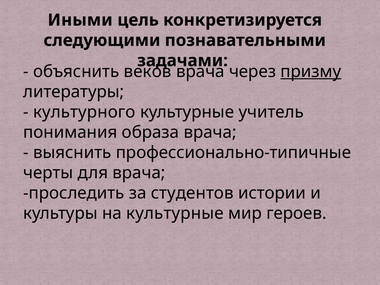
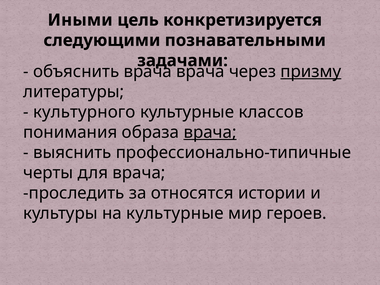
объяснить веков: веков -> врача (148, 71)
учитель: учитель -> классов (271, 112)
врача underline: none -> present (210, 132)
студентов: студентов -> относятся (192, 193)
